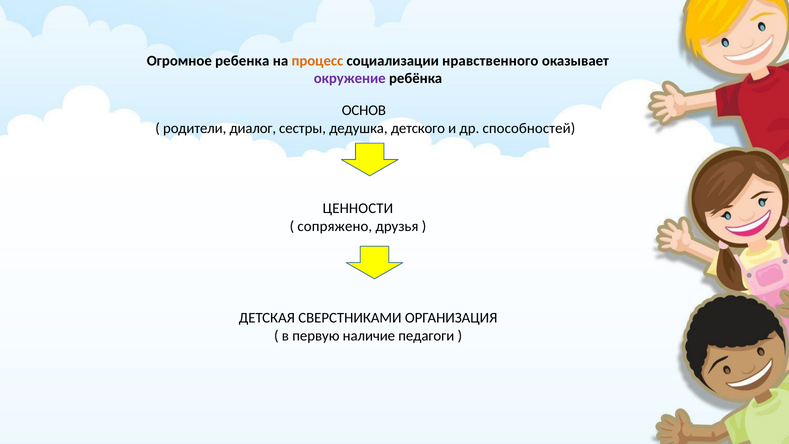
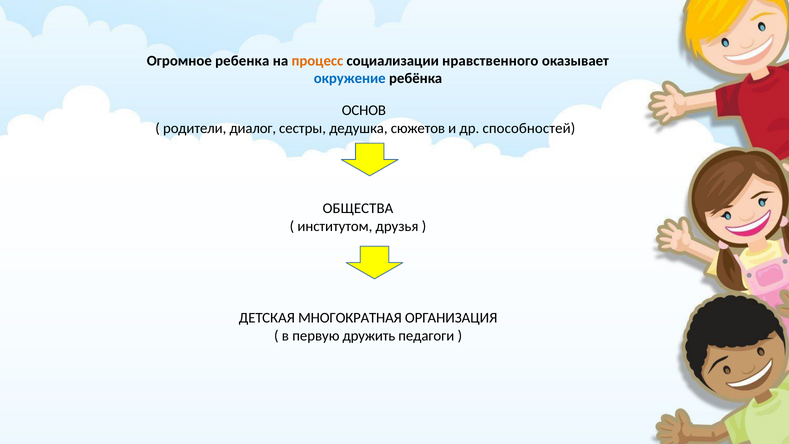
окружение colour: purple -> blue (350, 79)
детского: детского -> сюжетов (418, 128)
ЦЕННОСТИ: ЦЕННОСТИ -> ОБЩЕСТВА (358, 208)
сопряжено: сопряжено -> институтом (335, 226)
СВЕРСТНИКАМИ: СВЕРСТНИКАМИ -> МНОГОКРАТНАЯ (350, 318)
наличие: наличие -> дружить (369, 336)
